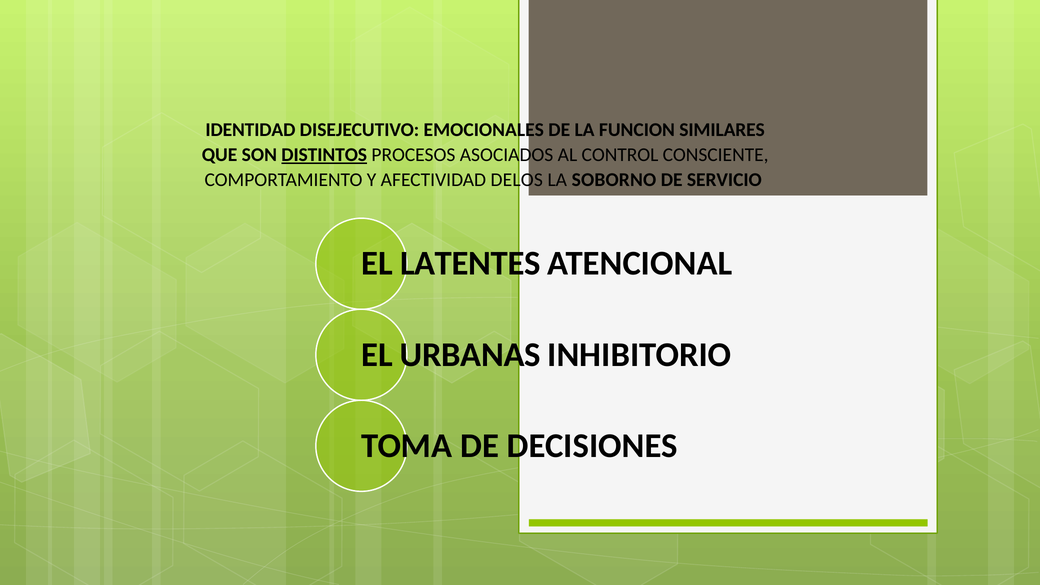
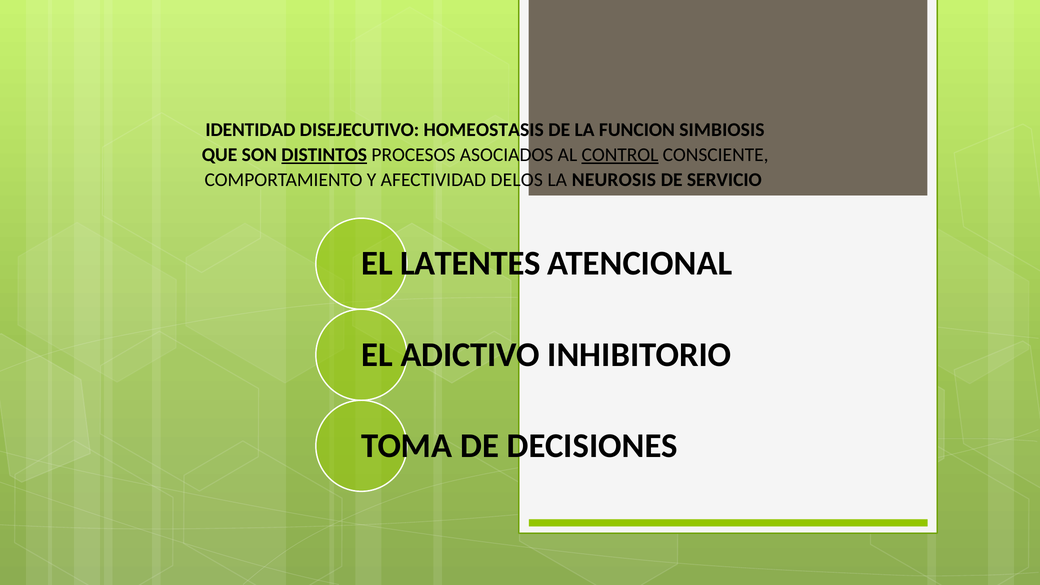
EMOCIONALES: EMOCIONALES -> HOMEOSTASIS (484, 130)
SIMILARES: SIMILARES -> SIMBIOSIS (722, 130)
CONTROL underline: none -> present (620, 155)
SOBORNO: SOBORNO -> NEUROSIS (614, 180)
URBANAS: URBANAS -> ADICTIVO (470, 355)
